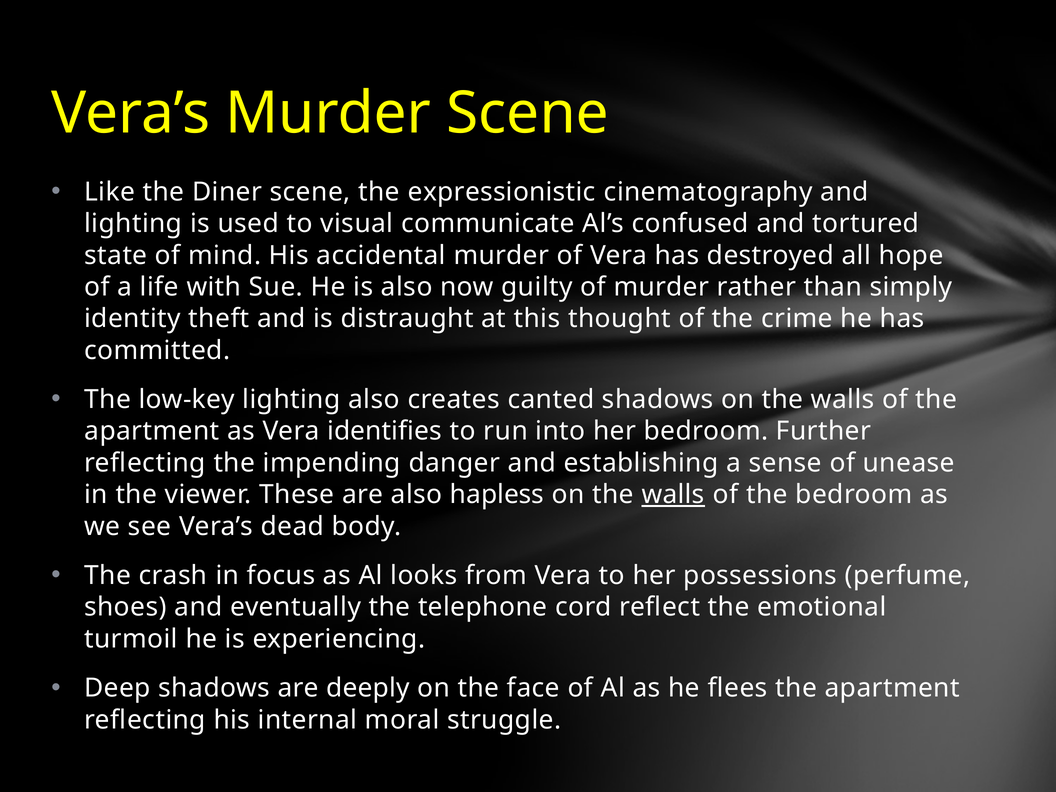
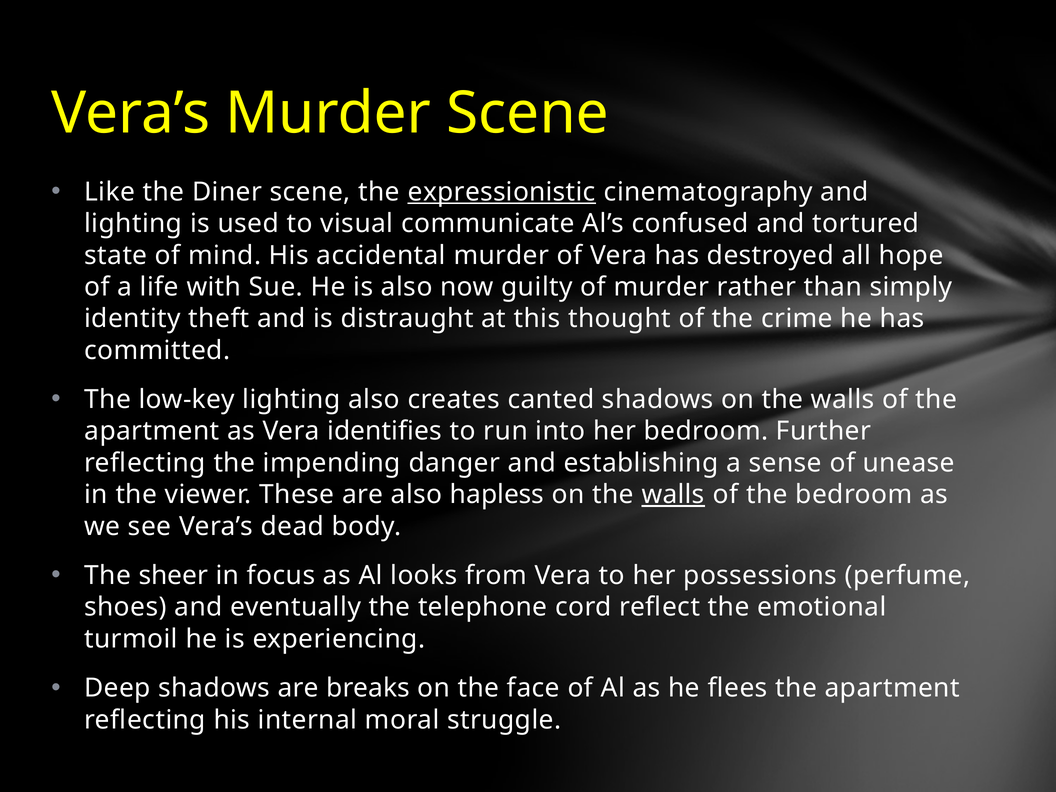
expressionistic underline: none -> present (502, 192)
crash: crash -> sheer (173, 576)
deeply: deeply -> breaks (368, 688)
